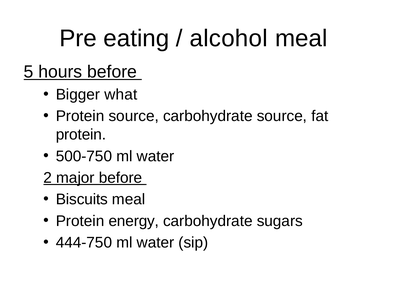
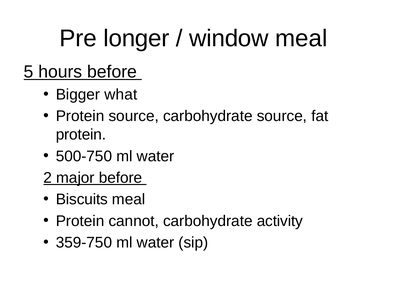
eating: eating -> longer (136, 38)
alcohol: alcohol -> window (229, 38)
energy: energy -> cannot (134, 220)
sugars: sugars -> activity (280, 220)
444-750: 444-750 -> 359-750 (84, 242)
